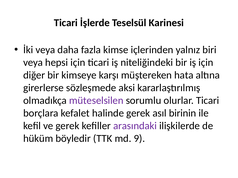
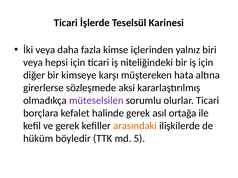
birinin: birinin -> ortağa (183, 113)
arasındaki colour: purple -> orange (135, 126)
9: 9 -> 5 (139, 139)
